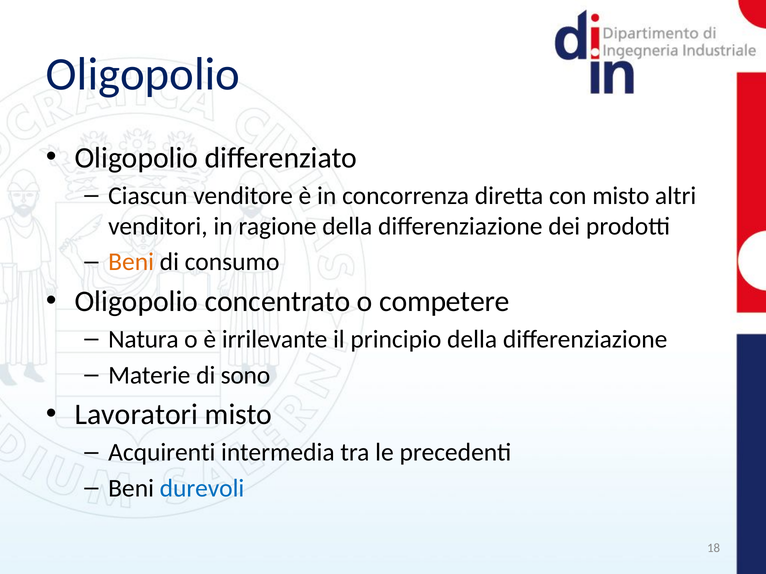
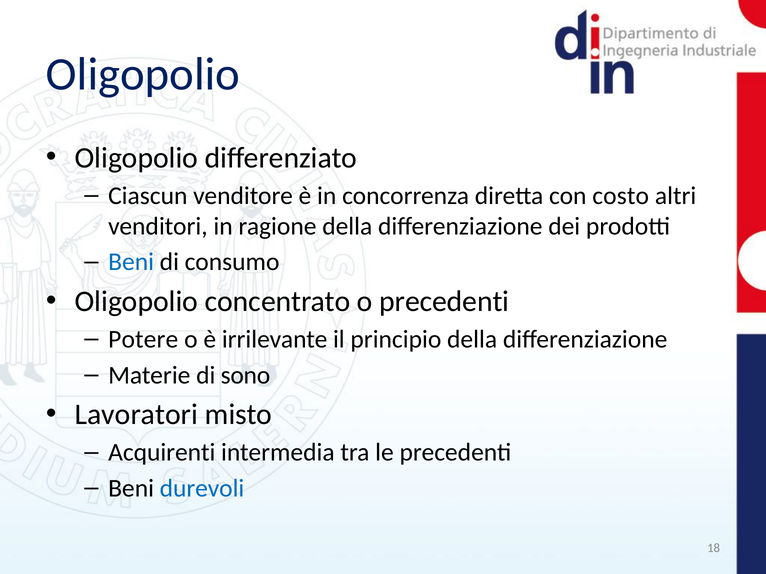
con misto: misto -> costo (621, 196)
Beni colour: orange -> blue (131, 262)
o competere: competere -> precedenti (444, 302)
Natura: Natura -> Potere (143, 340)
